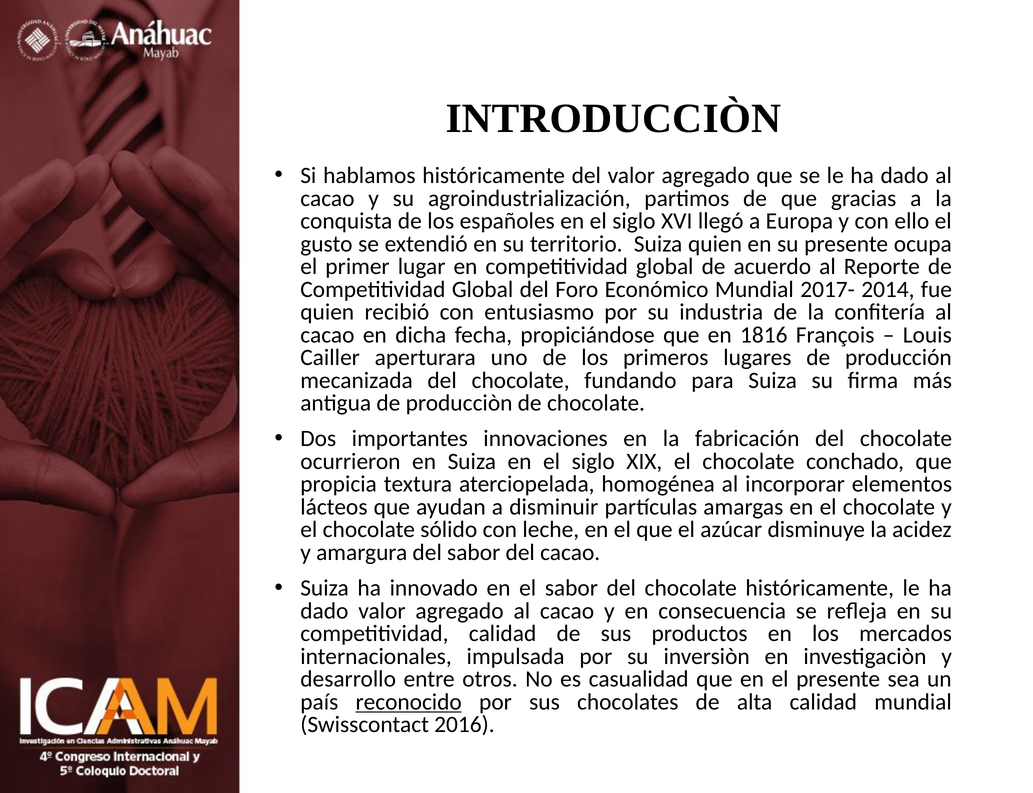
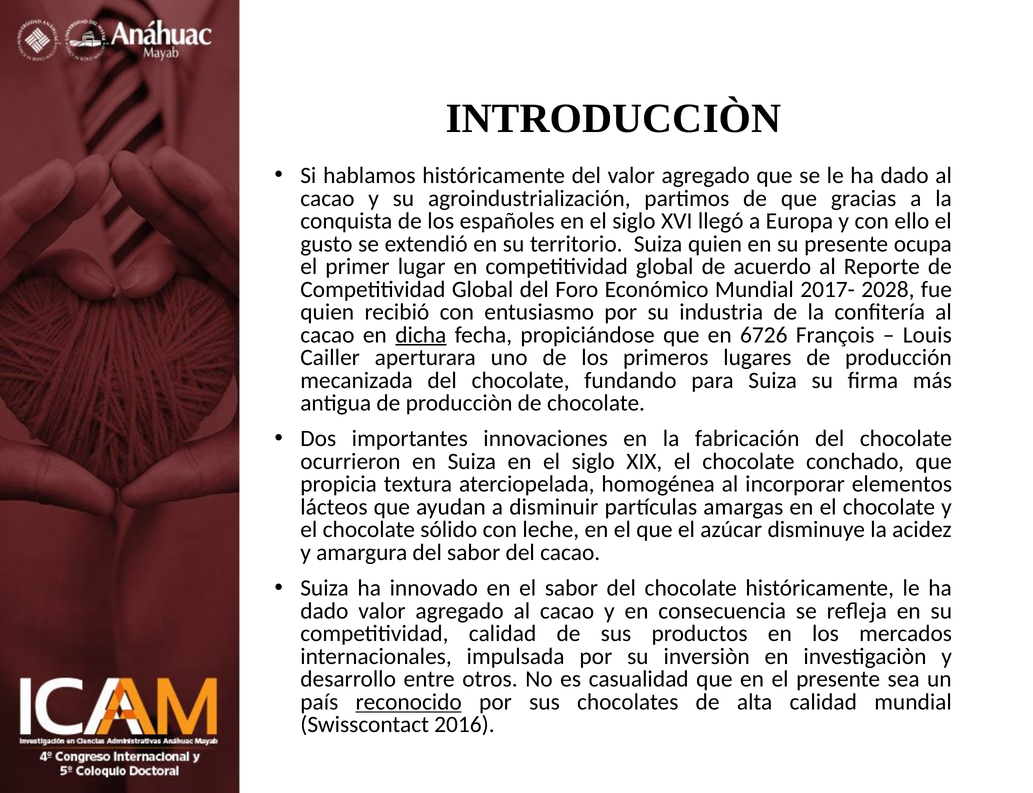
2014: 2014 -> 2028 (888, 289)
dicha underline: none -> present (421, 335)
1816: 1816 -> 6726 (764, 335)
